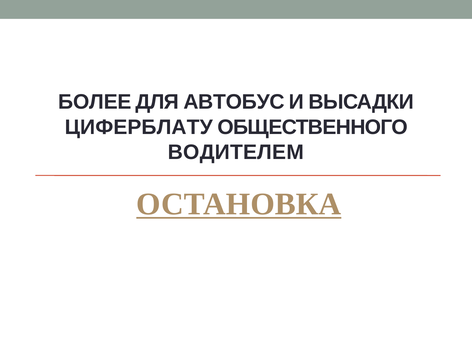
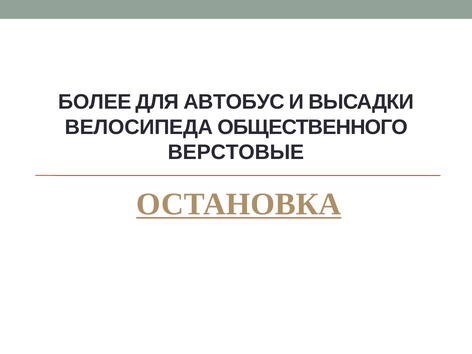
ЦИФЕРБЛАТУ: ЦИФЕРБЛАТУ -> ВЕЛОСИПЕДА (139, 127)
ВОДИТЕЛЕМ: ВОДИТЕЛЕМ -> ВЕРСТОВЫЕ (236, 152)
